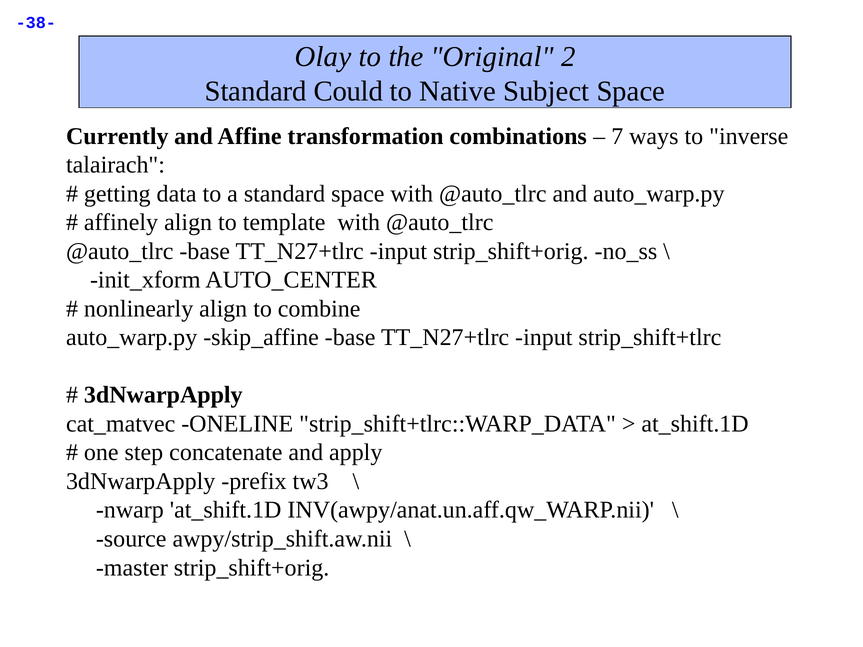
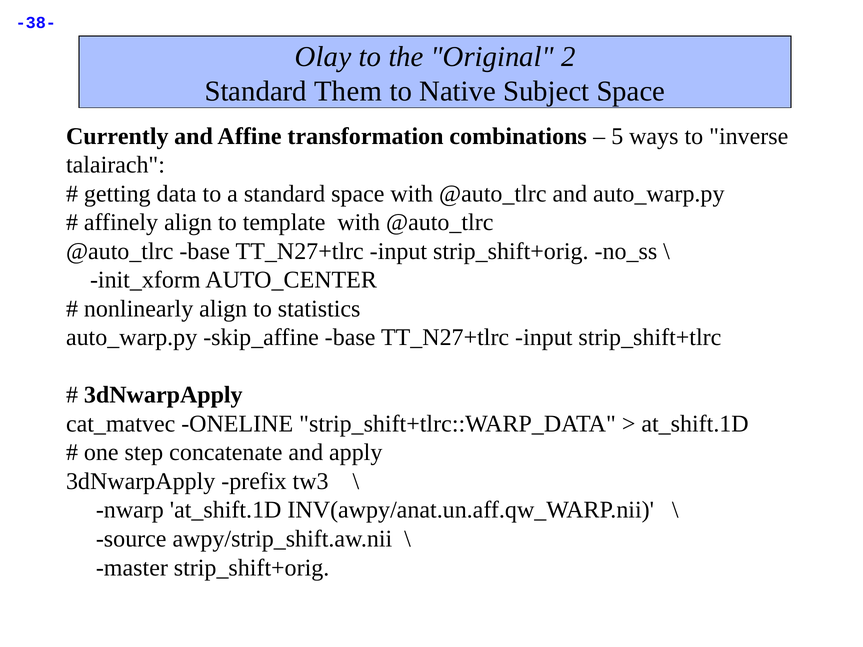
Could: Could -> Them (348, 91)
7: 7 -> 5 (617, 136)
combine: combine -> statistics (319, 309)
